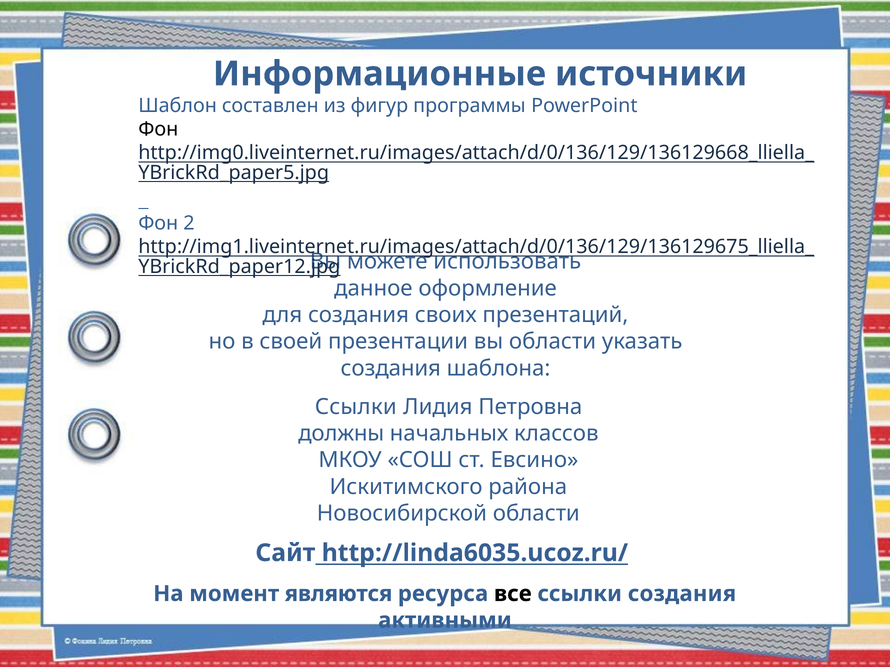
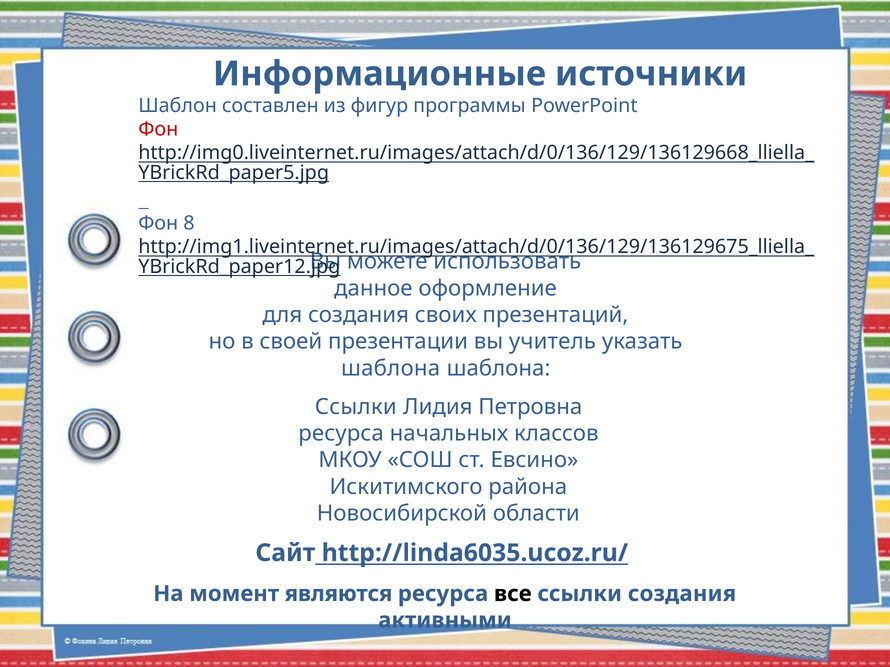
Фон colour: black -> red (158, 129)
2: 2 -> 8 (189, 223)
вы области: области -> учитель (552, 342)
создания: создания -> шаблона (391, 369)
должны: должны -> ресурса (341, 434)
